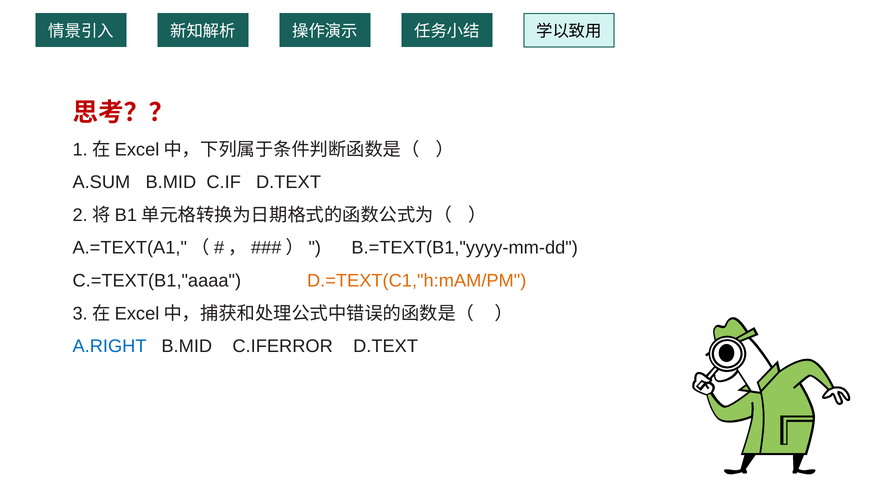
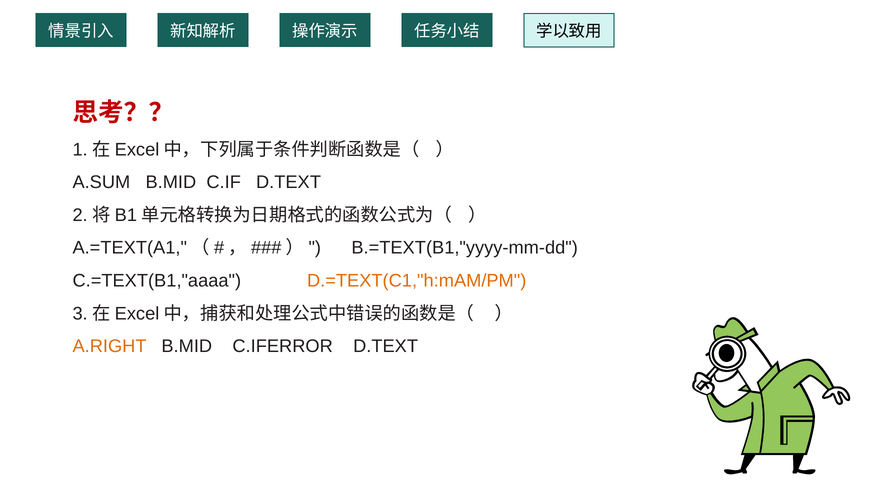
A.RIGHT colour: blue -> orange (110, 346)
